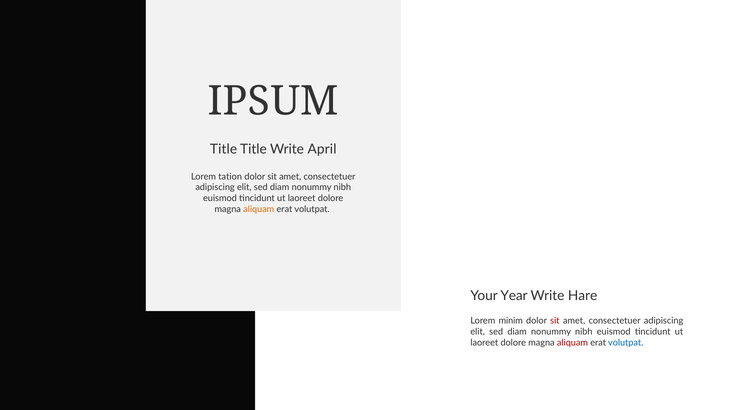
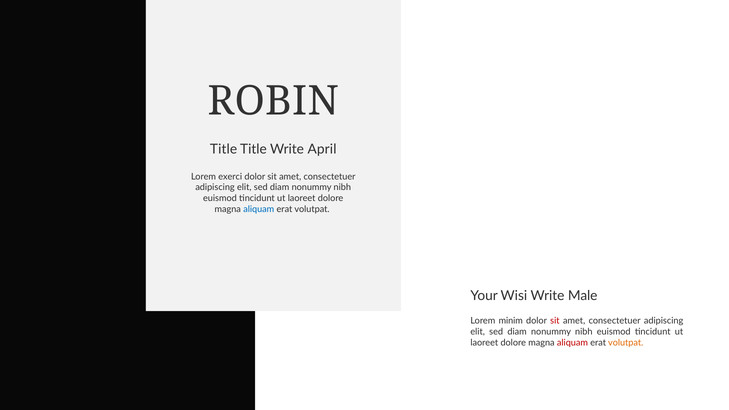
IPSUM: IPSUM -> ROBIN (273, 101)
tation: tation -> exerci (230, 177)
aliquam colour: orange -> blue (259, 209)
Year: Year -> Wisi (514, 296)
Hare: Hare -> Male (583, 296)
volutpat colour: blue -> orange (626, 343)
